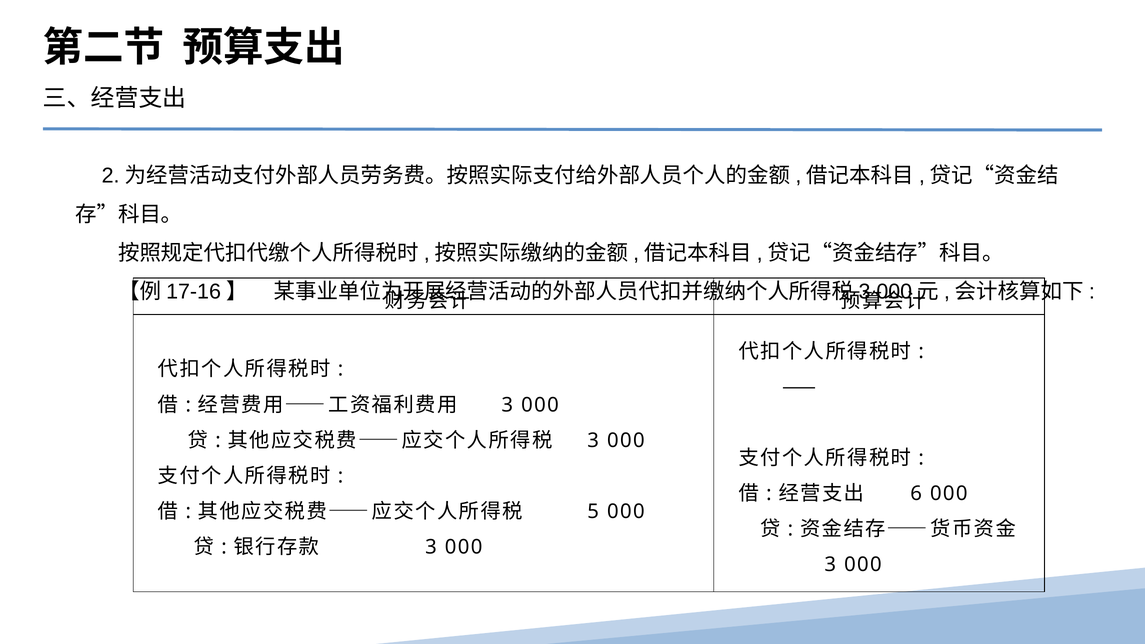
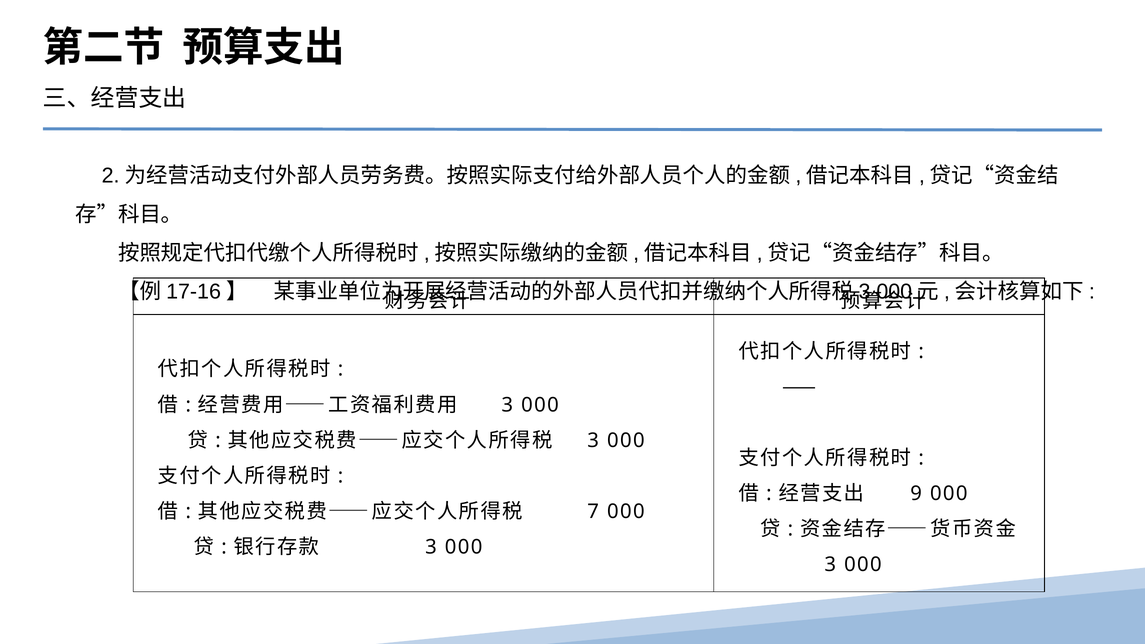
6: 6 -> 9 (916, 494)
5: 5 -> 7 (593, 512)
